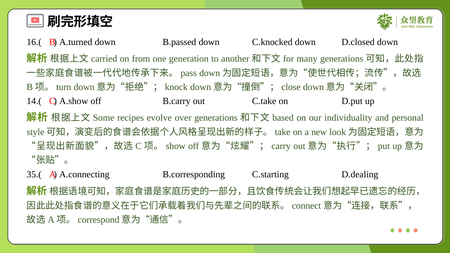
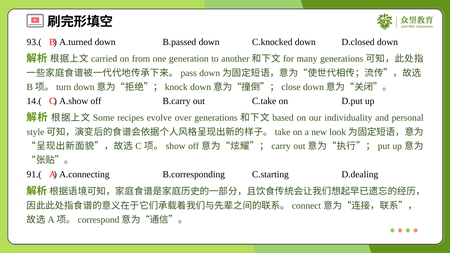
16.(: 16.( -> 93.( (34, 42)
35.(: 35.( -> 91.( (34, 175)
